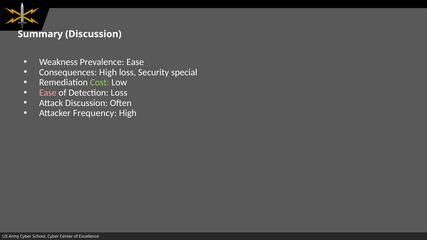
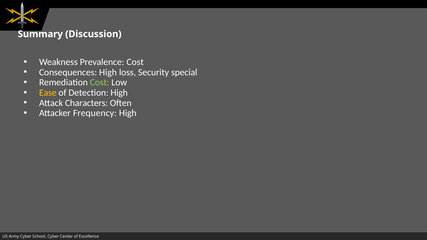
Prevalence Ease: Ease -> Cost (135, 62)
Ease colour: pink -> yellow (48, 93)
Detection Loss: Loss -> High (119, 93)
Attack Discussion: Discussion -> Characters (86, 103)
